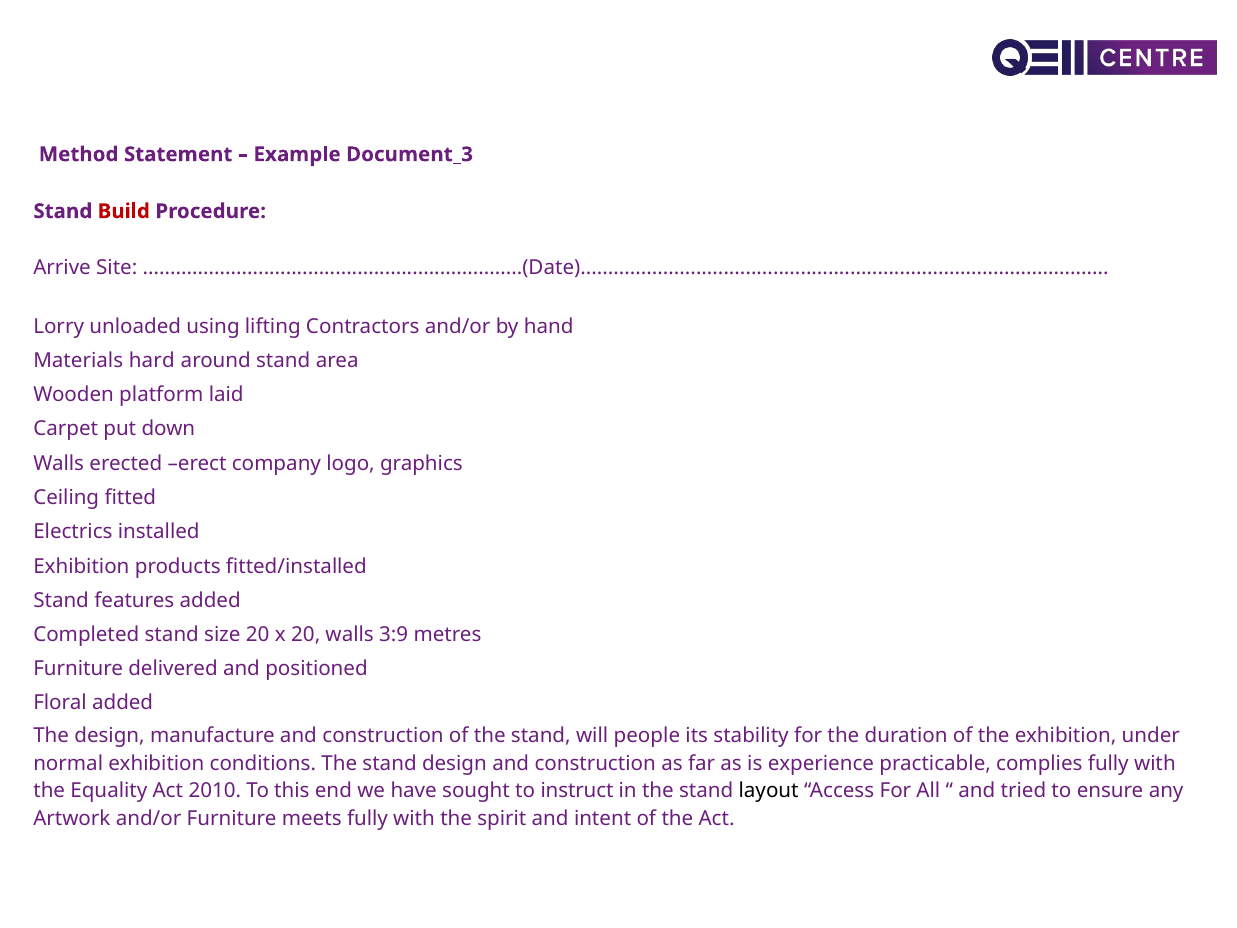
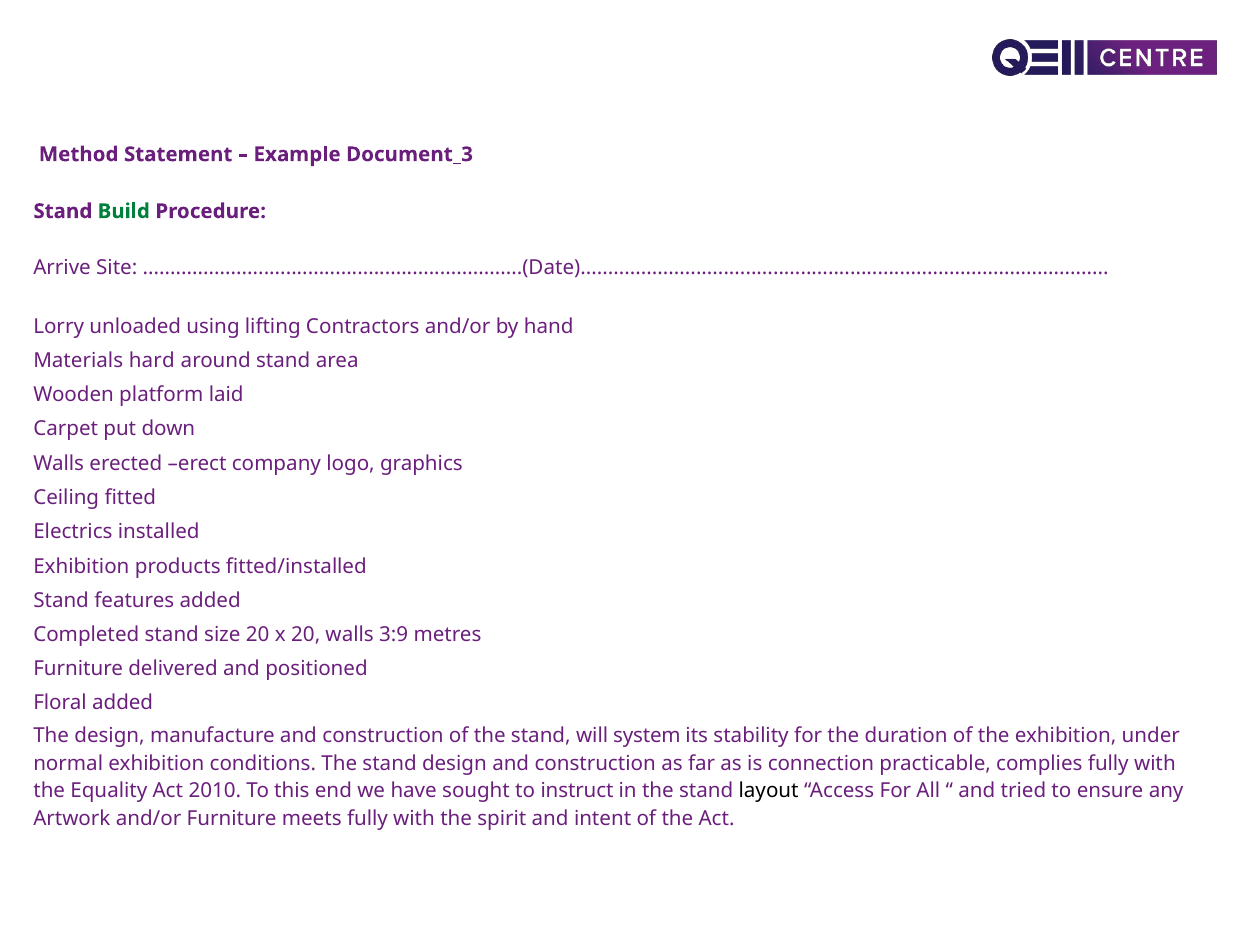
Build colour: red -> green (124, 211)
people: people -> system (647, 736)
experience: experience -> connection (821, 763)
